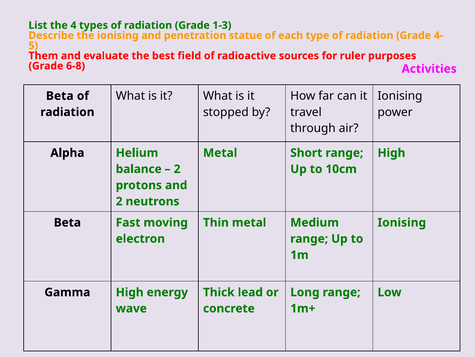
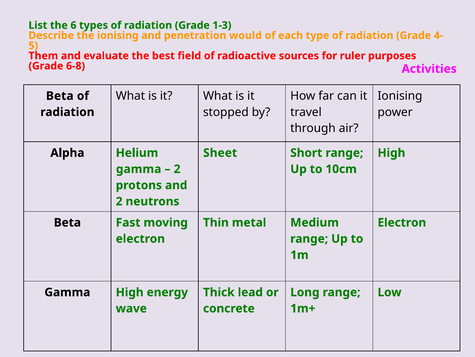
4: 4 -> 6 (73, 25)
statue: statue -> would (246, 35)
Metal: Metal -> Sheet (220, 153)
balance: balance -> gamma (139, 169)
Ionising: Ionising -> Electron (402, 222)
